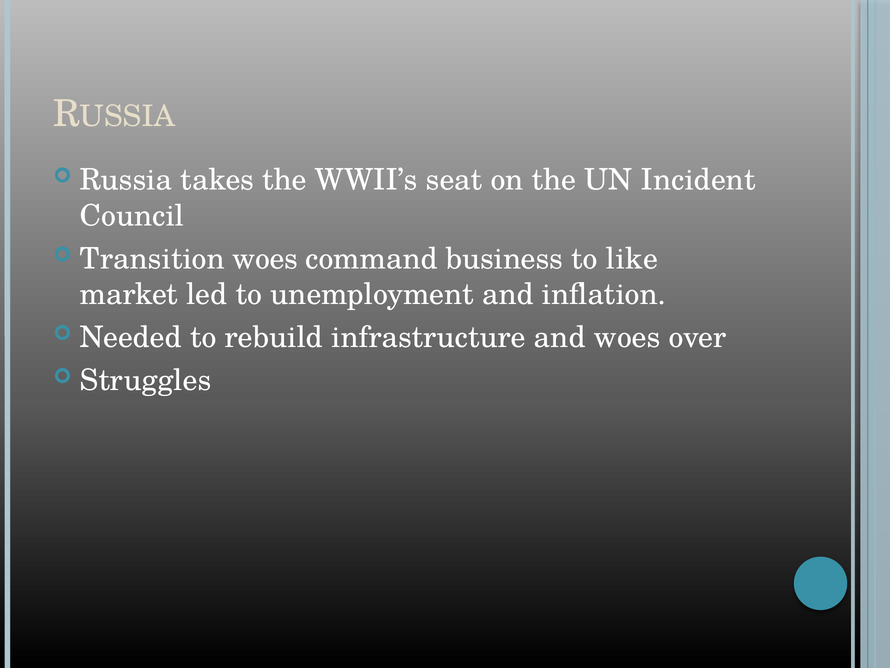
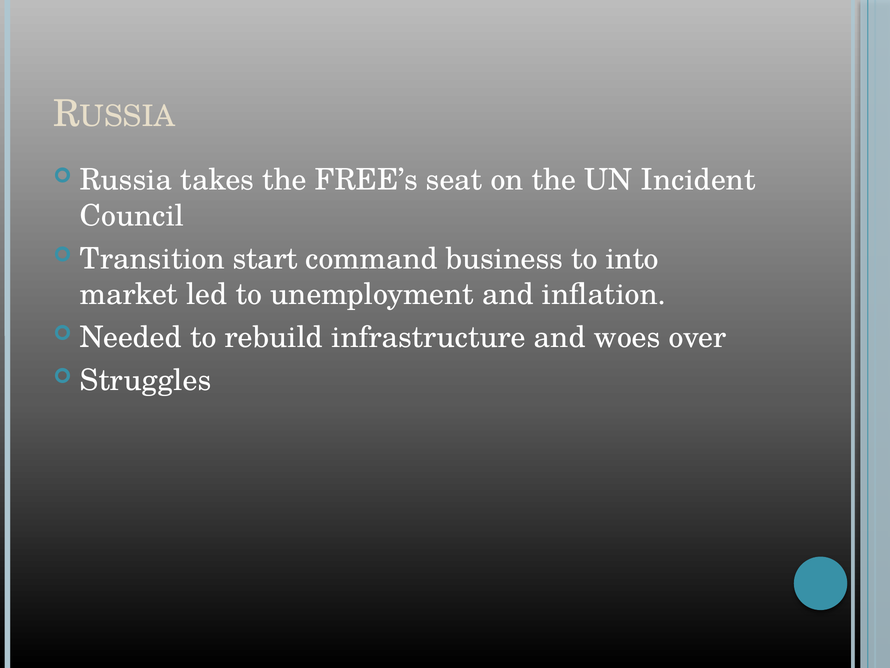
WWII’s: WWII’s -> FREE’s (366, 180)
Transition woes: woes -> start (265, 259)
like: like -> into (632, 259)
